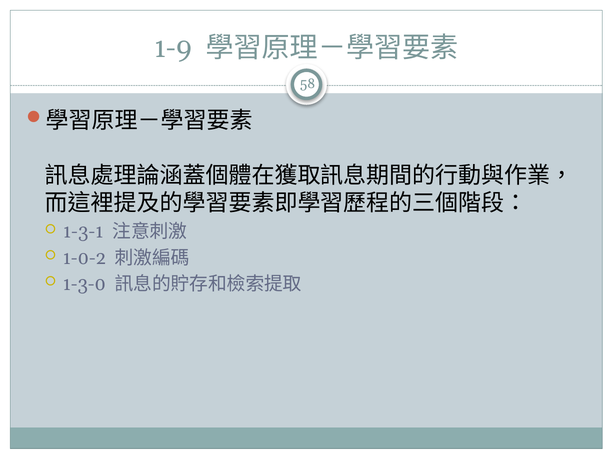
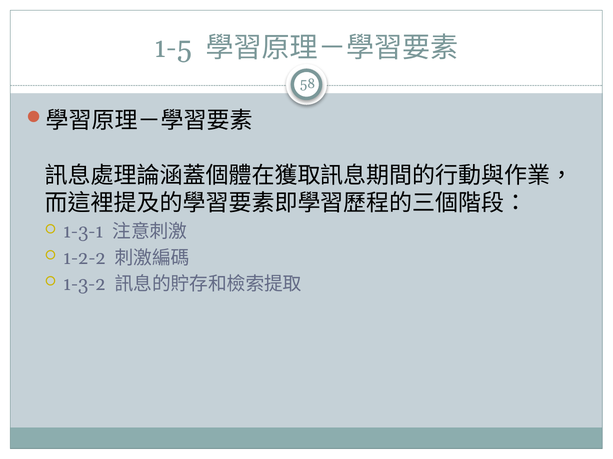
1-9: 1-9 -> 1-5 (173, 48)
1-0-2: 1-0-2 -> 1-2-2 (84, 258)
1-3-0: 1-3-0 -> 1-3-2 (84, 285)
